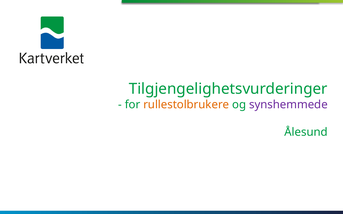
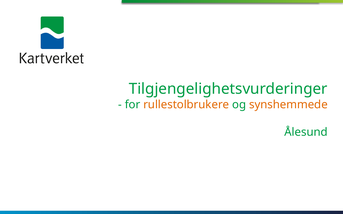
synshemmede colour: purple -> orange (288, 105)
